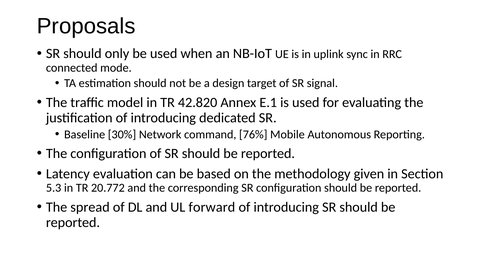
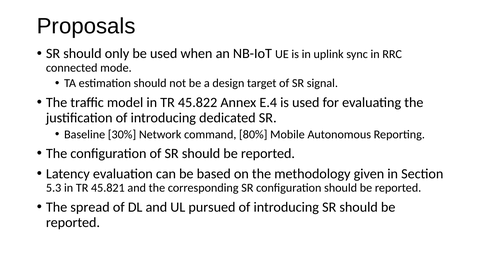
42.820: 42.820 -> 45.822 (198, 103)
E.1: E.1 -> E.4 (268, 103)
76%: 76% -> 80% (253, 135)
20.772: 20.772 -> 45.821 (108, 188)
forward: forward -> pursued (212, 207)
